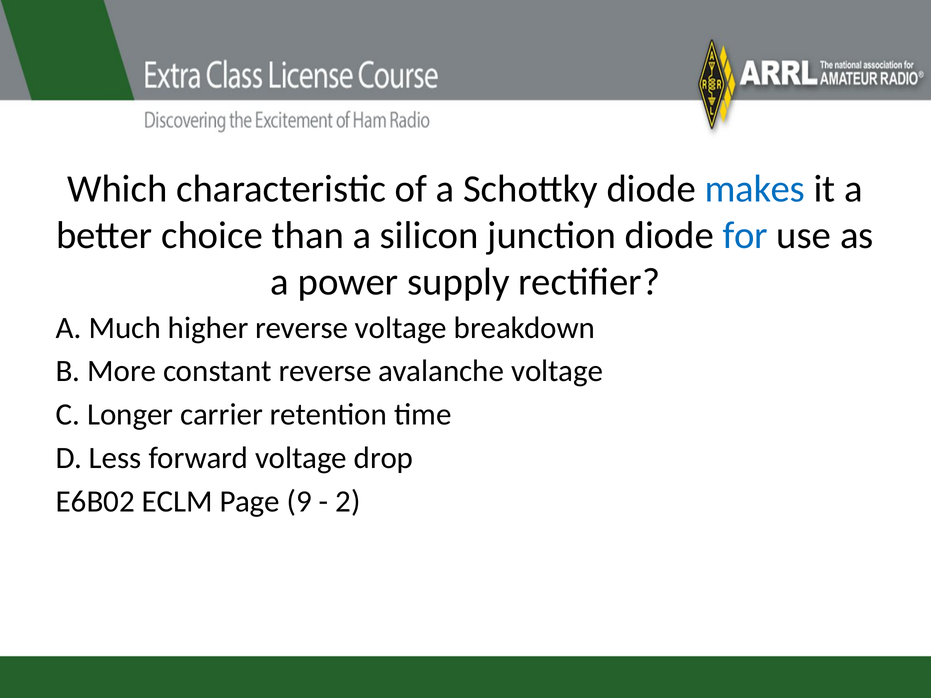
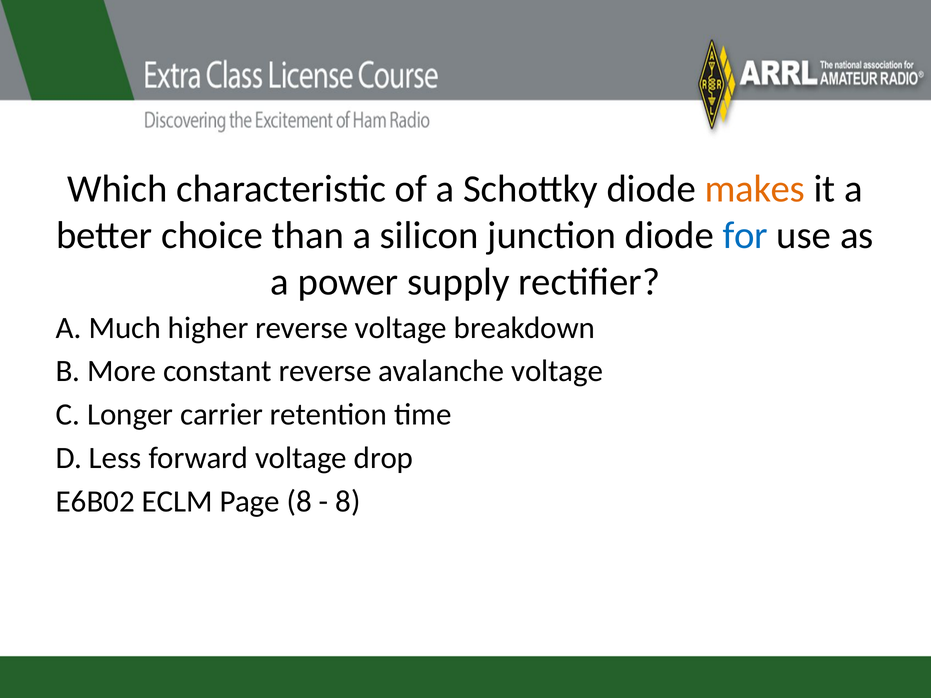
makes colour: blue -> orange (755, 189)
Page 9: 9 -> 8 (299, 502)
2: 2 -> 8 (348, 502)
